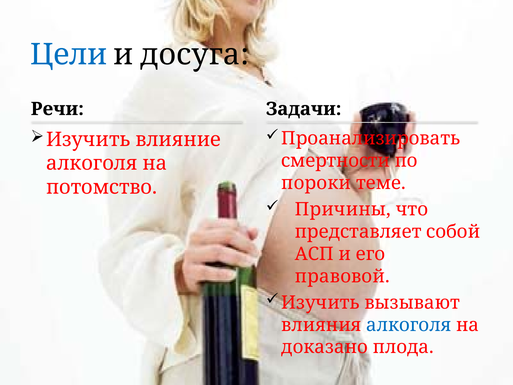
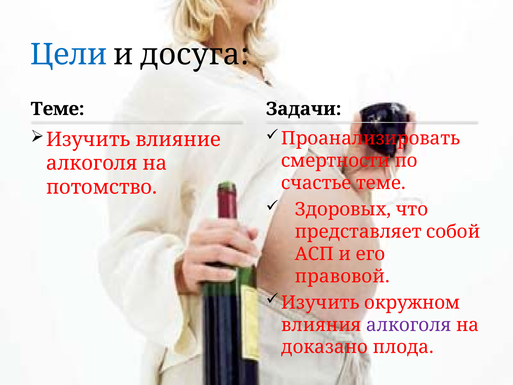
Речи: Речи -> Теме (57, 109)
пороки: пороки -> счастье (316, 183)
Причины: Причины -> Здоровых (343, 209)
вызывают: вызывают -> окружном (412, 303)
алкоголя colour: blue -> purple (409, 325)
